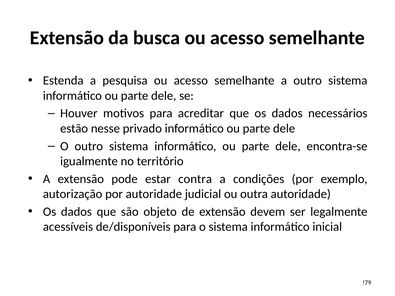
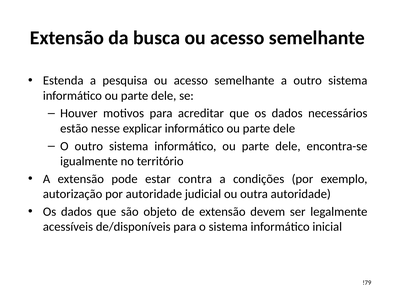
privado: privado -> explicar (142, 129)
